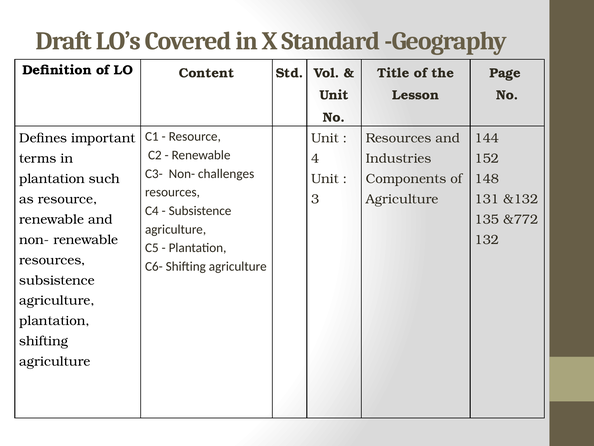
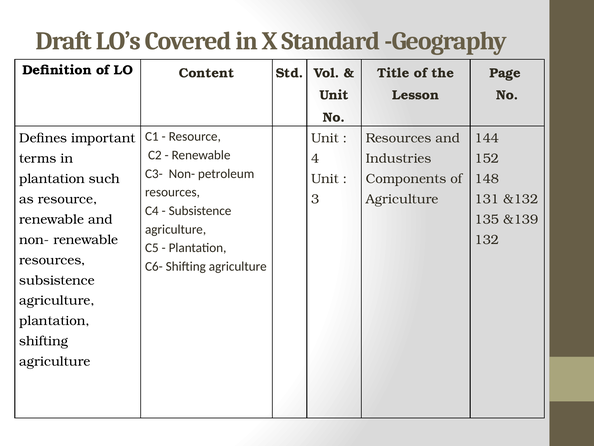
challenges: challenges -> petroleum (226, 173)
&772: &772 -> &139 (521, 219)
